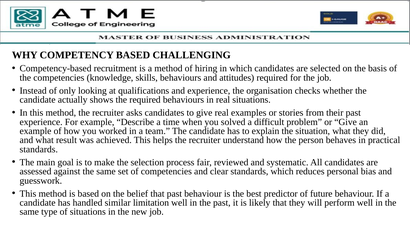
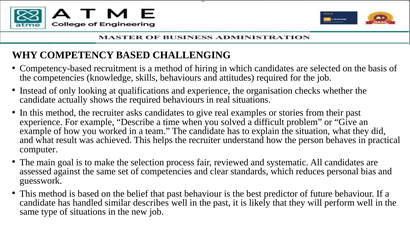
standards: standards -> computer (39, 149)
limitation: limitation -> describes (151, 202)
